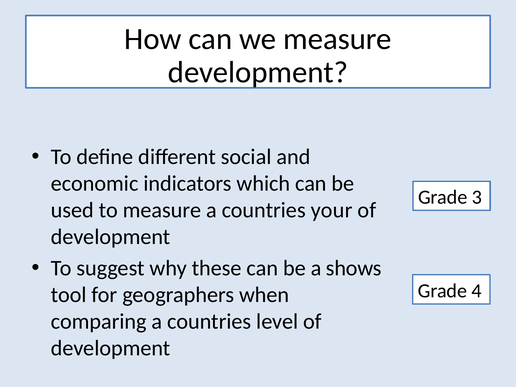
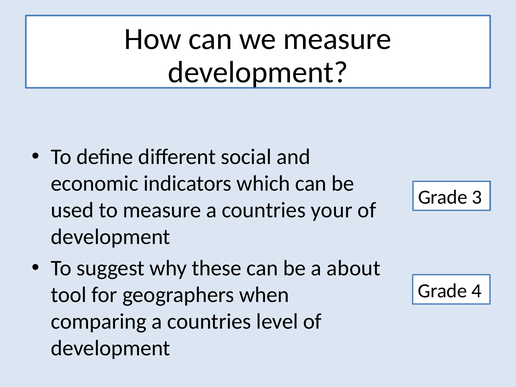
shows: shows -> about (354, 268)
